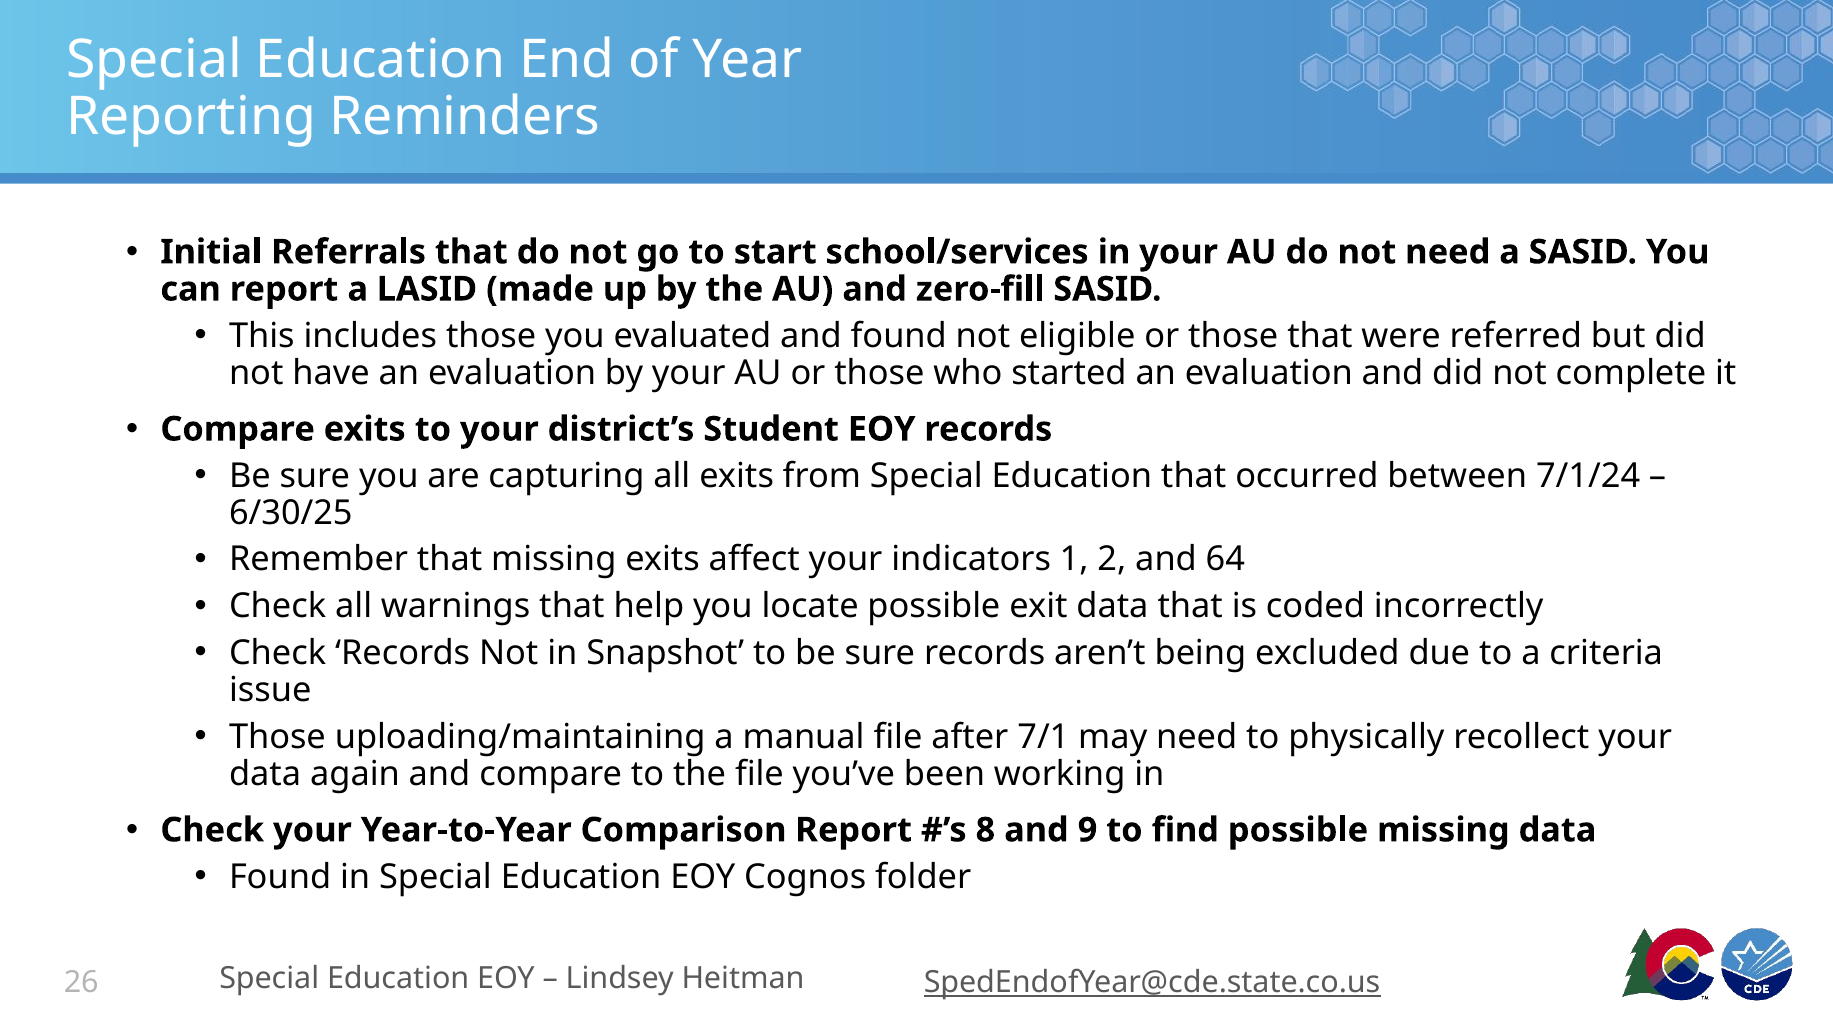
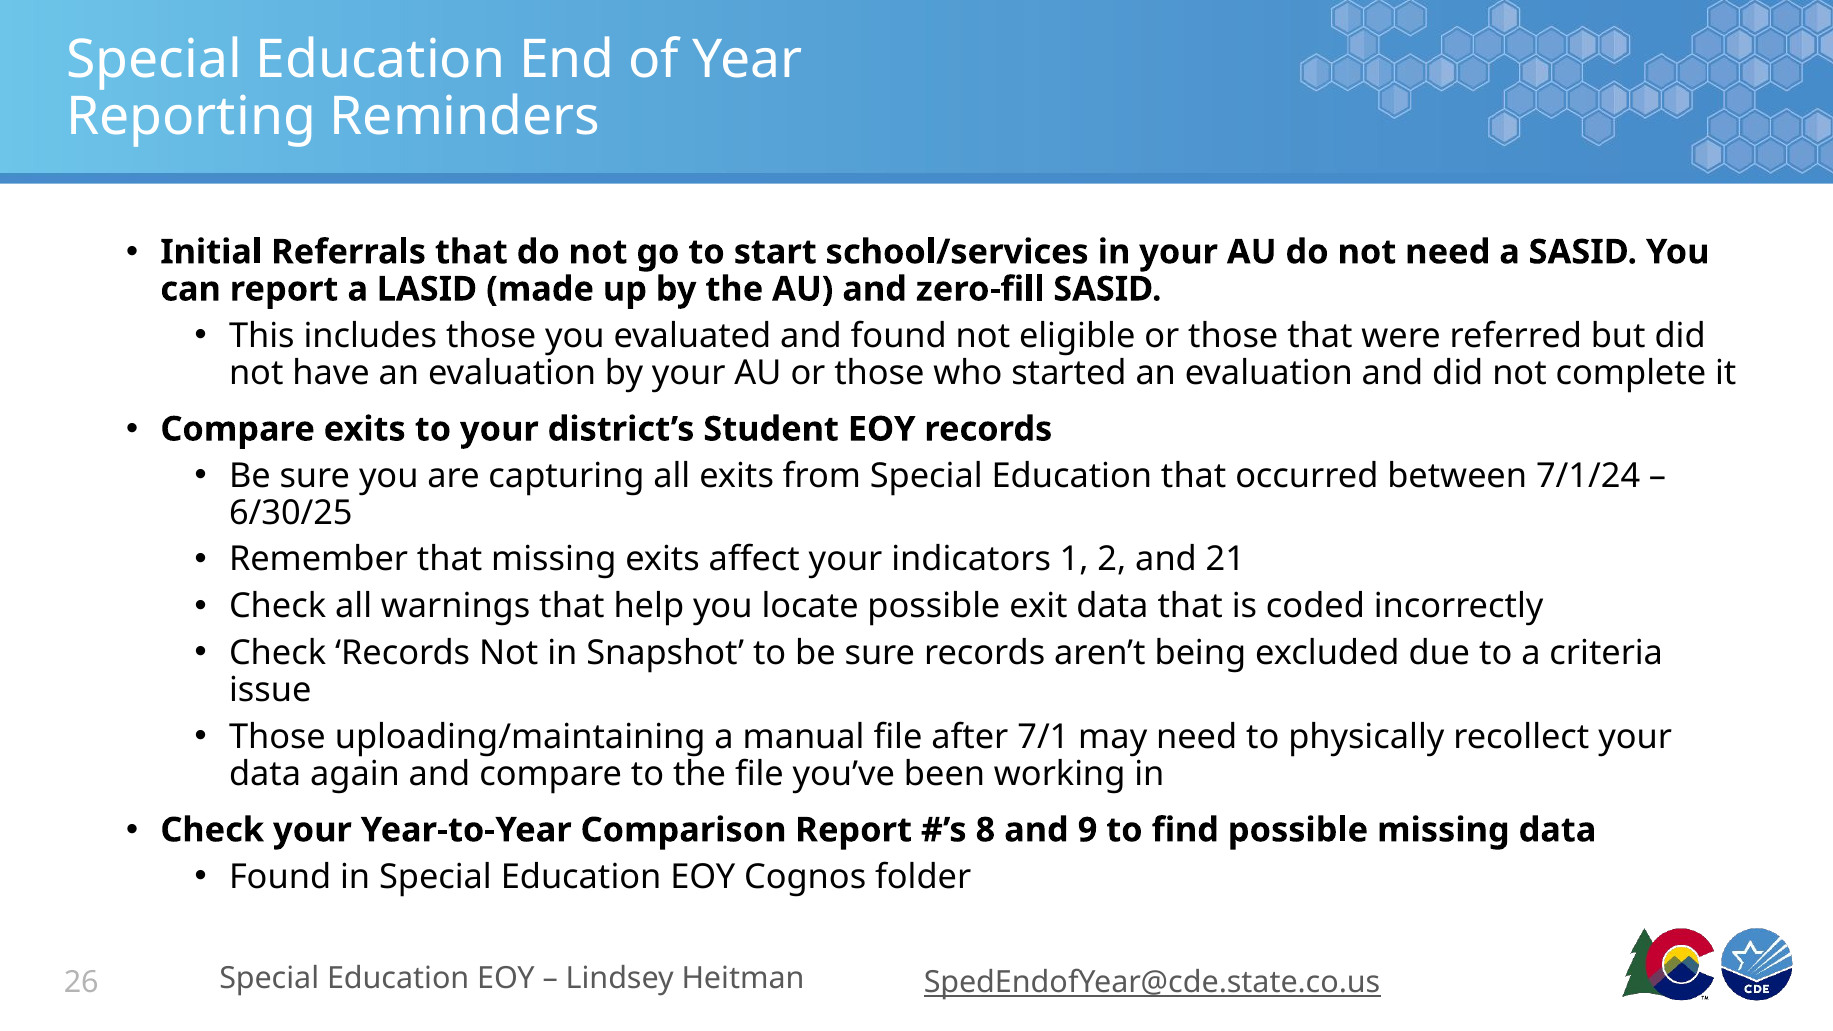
64: 64 -> 21 (1225, 560)
